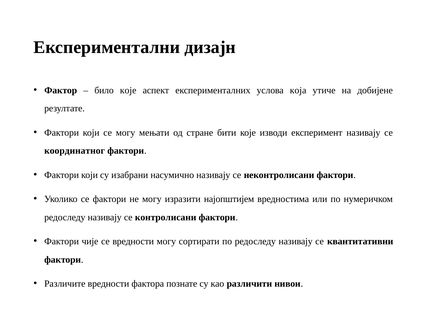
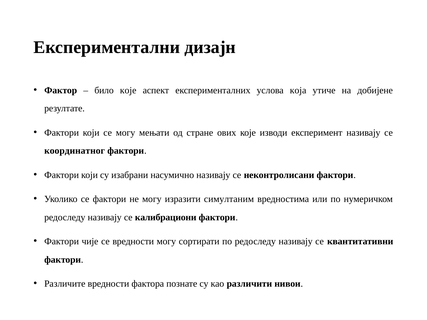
бити: бити -> ових (227, 133)
најопштијем: најопштијем -> симултаним (229, 199)
контролисани: контролисани -> калибрациони (166, 217)
